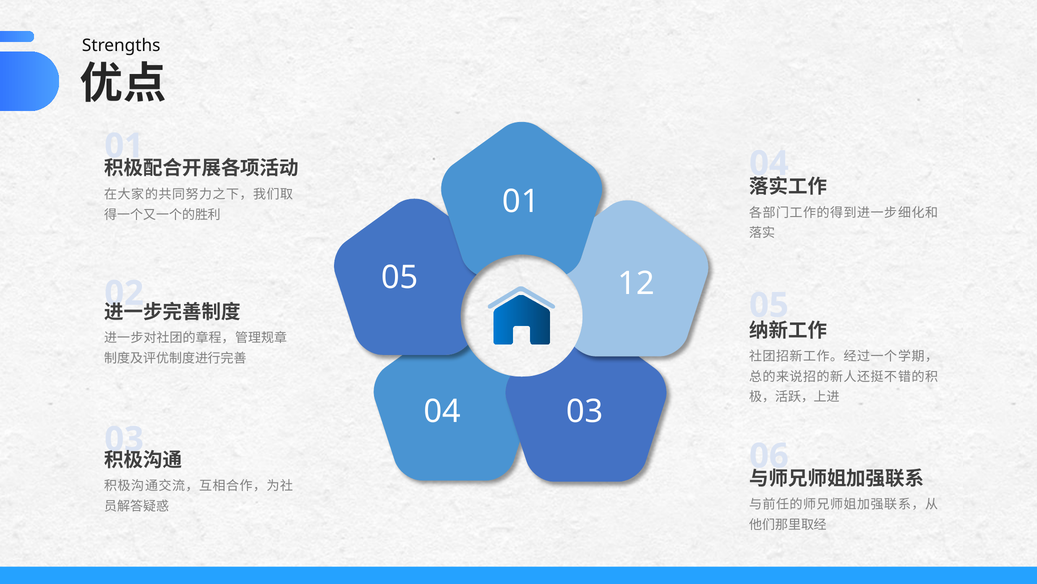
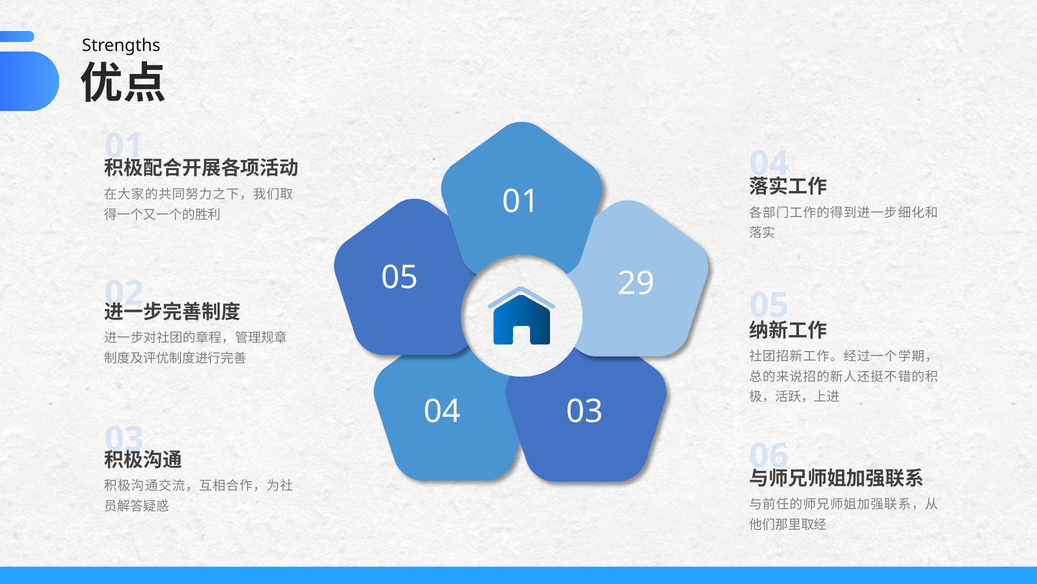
12: 12 -> 29 (636, 283)
